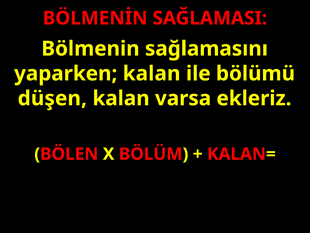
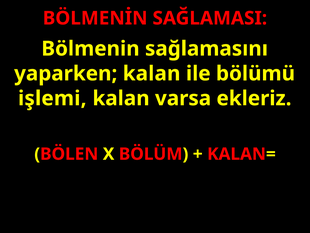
düşen: düşen -> işlemi (52, 98)
